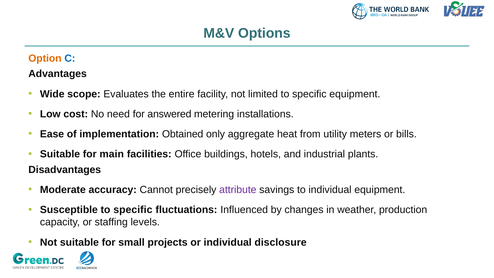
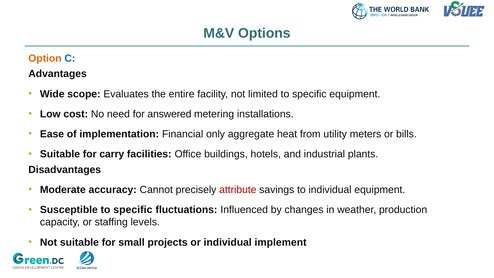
Obtained: Obtained -> Financial (183, 134)
main: main -> carry (112, 154)
attribute colour: purple -> red (238, 190)
disclosure: disclosure -> implement (281, 242)
